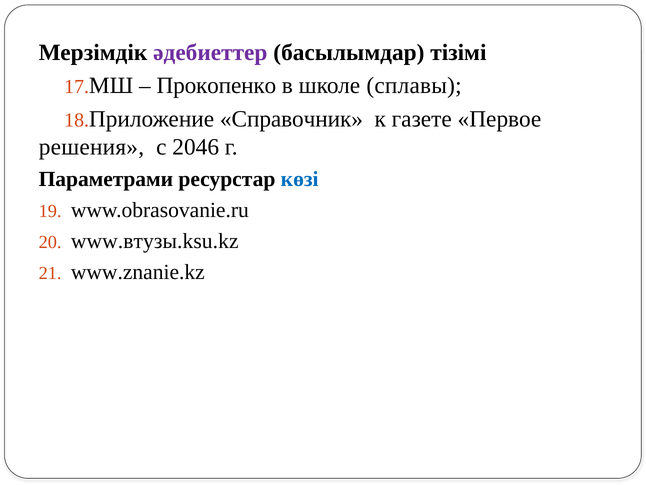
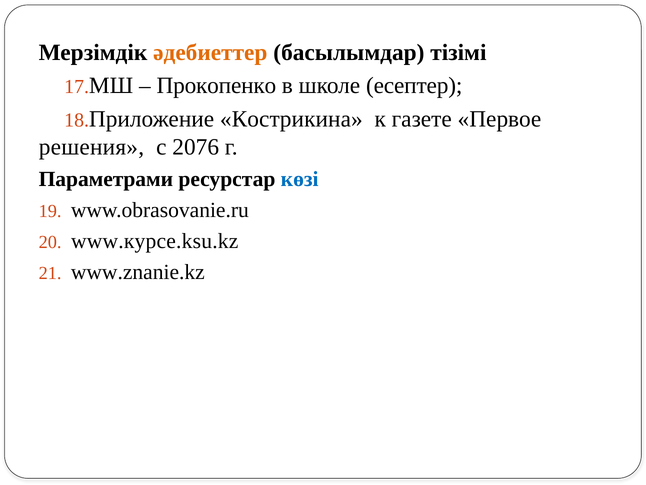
әдебиеттер colour: purple -> orange (210, 52)
сплавы: сплавы -> есептер (414, 86)
Справочник: Справочник -> Кострикина (291, 119)
2046: 2046 -> 2076 (196, 147)
www.втузы.ksu.kz: www.втузы.ksu.kz -> www.курсе.ksu.kz (155, 241)
